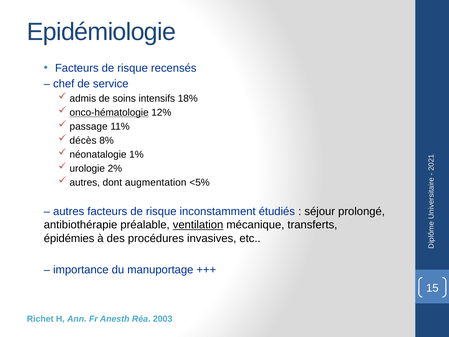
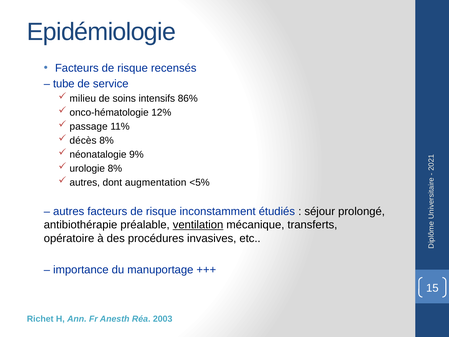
chef: chef -> tube (64, 84)
admis: admis -> milieu (83, 98)
18%: 18% -> 86% (188, 98)
onco-hématologie underline: present -> none (109, 112)
1%: 1% -> 9% (136, 154)
urologie 2%: 2% -> 8% (115, 168)
épidémies: épidémies -> opératoire (69, 238)
